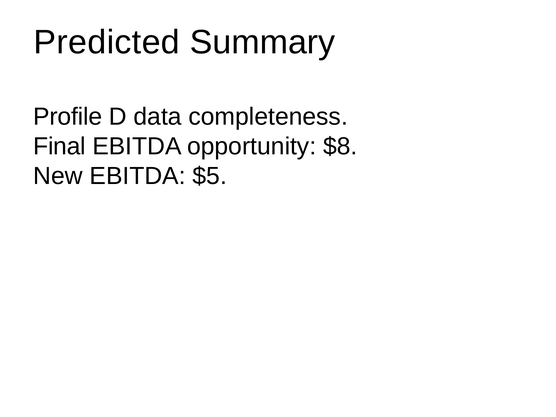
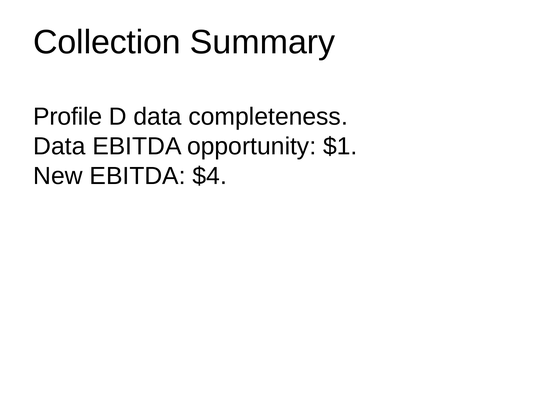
Predicted: Predicted -> Collection (107, 42)
Final: Final -> Data (59, 146)
$8: $8 -> $1 (340, 146)
$5: $5 -> $4 (210, 176)
